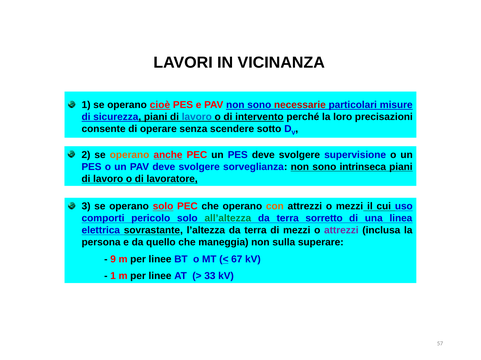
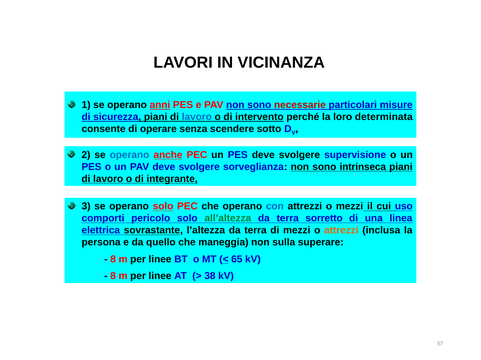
cioè: cioè -> anni (160, 105)
precisazioni: precisazioni -> determinata (384, 117)
operano colour: orange -> blue (130, 155)
lavoratore: lavoratore -> integrante (172, 179)
con colour: orange -> blue (275, 207)
attrezzi colour: purple -> orange (341, 231)
9: 9 -> 8 (113, 260)
67: 67 -> 65 (237, 260)
1: 1 -> 8 (113, 277)
33: 33 -> 38 (210, 277)
